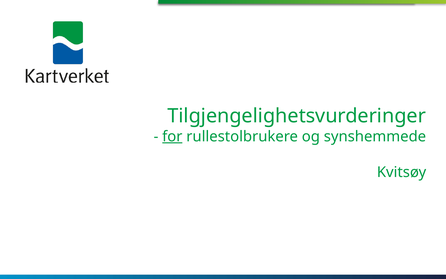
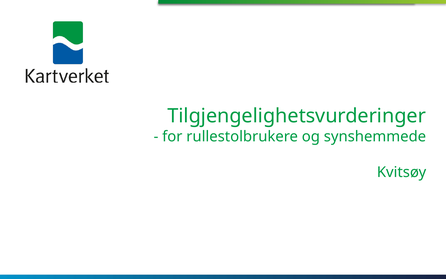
for underline: present -> none (172, 136)
